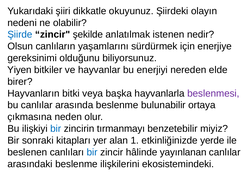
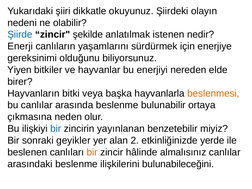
Olsun: Olsun -> Enerji (20, 46)
beslenmesi colour: purple -> orange (213, 93)
tırmanmayı: tırmanmayı -> yayınlanan (121, 129)
kitapları: kitapları -> geyikler (73, 140)
1: 1 -> 2 (135, 140)
bir colour: blue -> orange (92, 152)
yayınlanan: yayınlanan -> almalısınız (183, 152)
ekosistemindeki: ekosistemindeki -> bulunabileceğini (178, 164)
